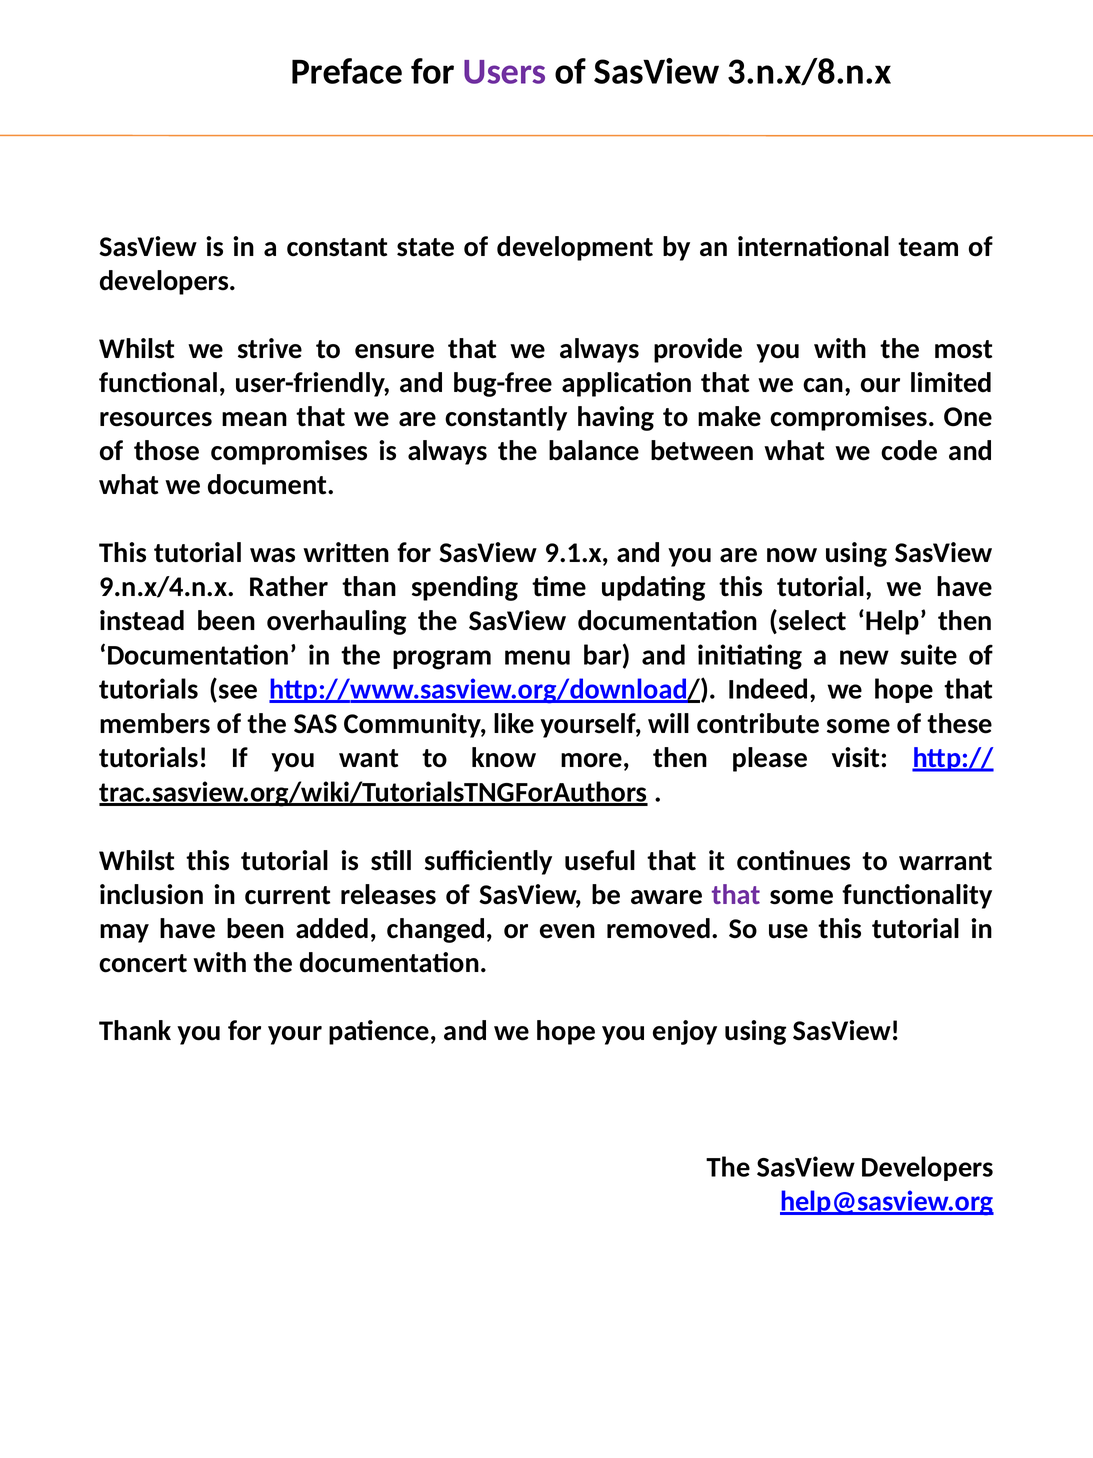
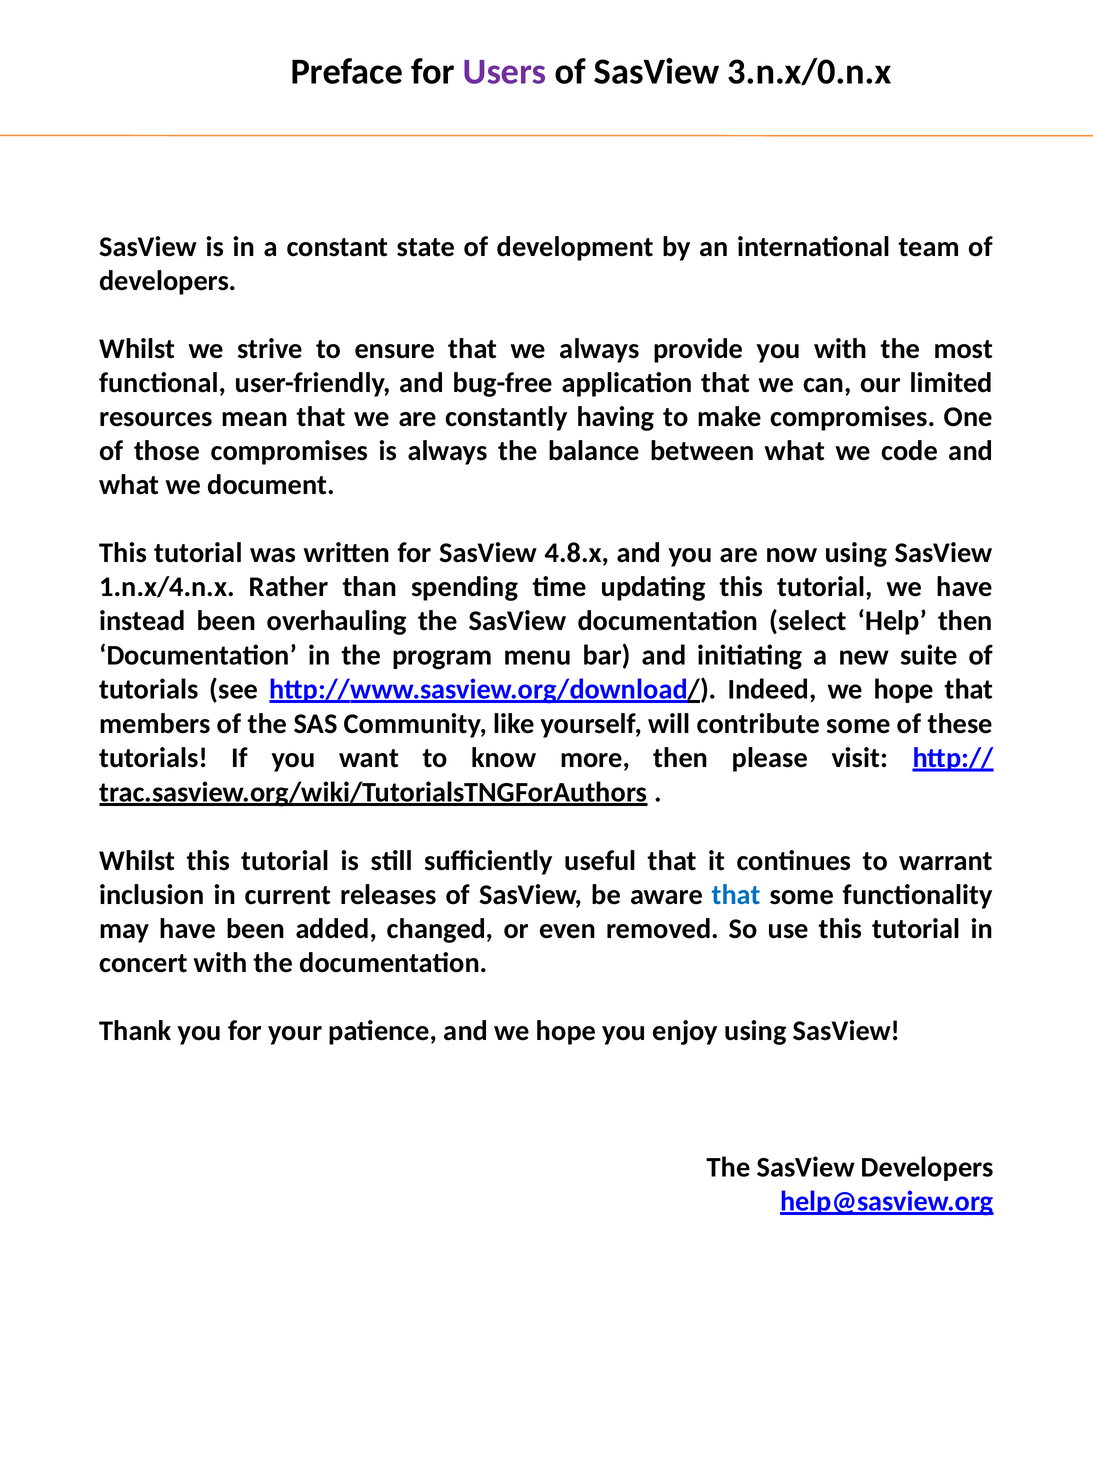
3.n.x/8.n.x: 3.n.x/8.n.x -> 3.n.x/0.n.x (809, 72)
9.1.x: 9.1.x -> 4.8.x (577, 553)
9.n.x/4.n.x: 9.n.x/4.n.x -> 1.n.x/4.n.x (167, 587)
that colour: purple -> blue (736, 894)
